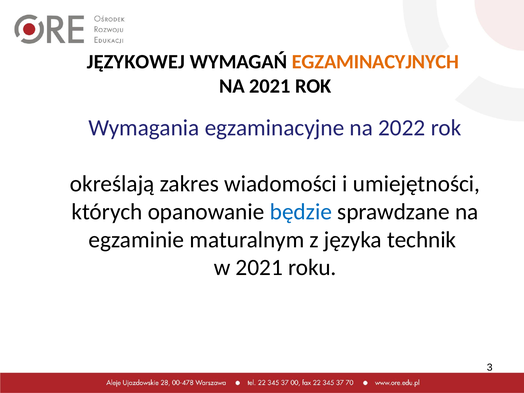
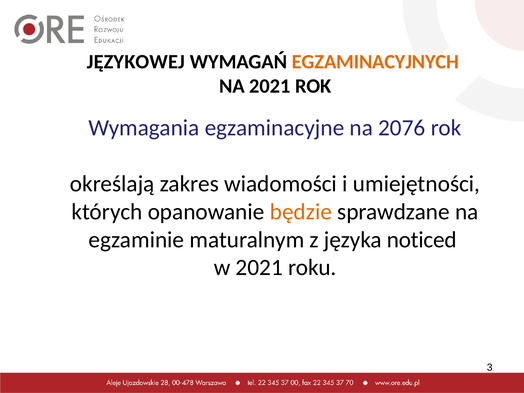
2022: 2022 -> 2076 (402, 128)
będzie colour: blue -> orange (301, 212)
technik: technik -> noticed (422, 240)
